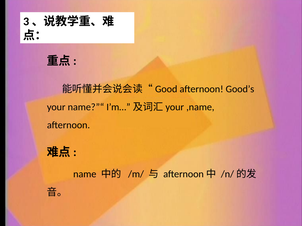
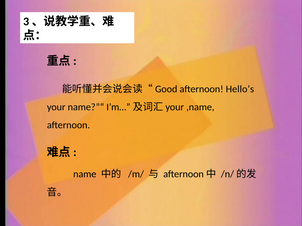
Good’s: Good’s -> Hello’s (240, 89)
